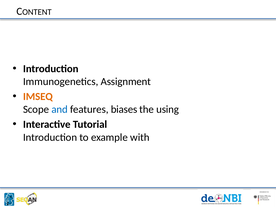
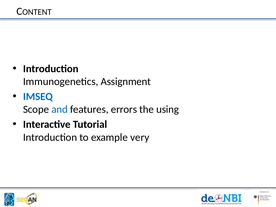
IMSEQ colour: orange -> blue (38, 97)
biases: biases -> errors (124, 109)
with: with -> very (140, 137)
